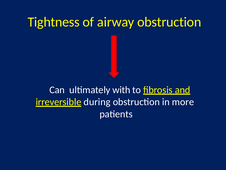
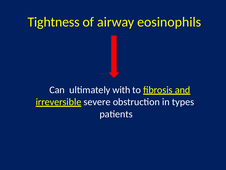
airway obstruction: obstruction -> eosinophils (169, 22)
during: during -> severe (97, 102)
more: more -> types (183, 102)
